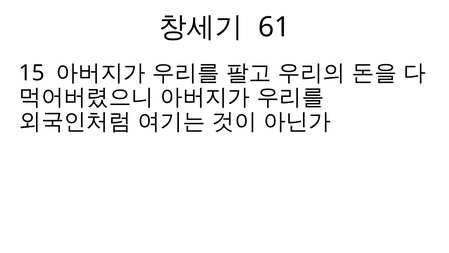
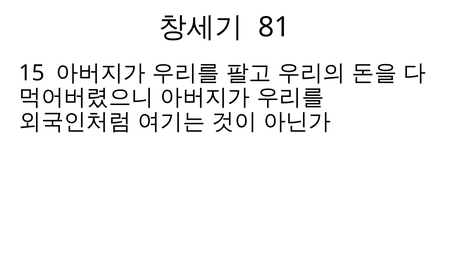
61: 61 -> 81 (274, 27)
